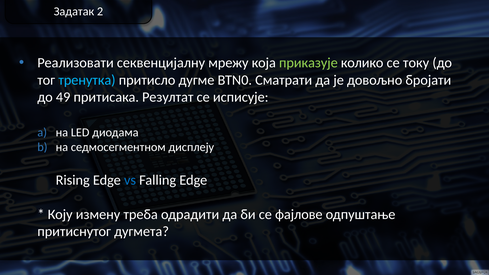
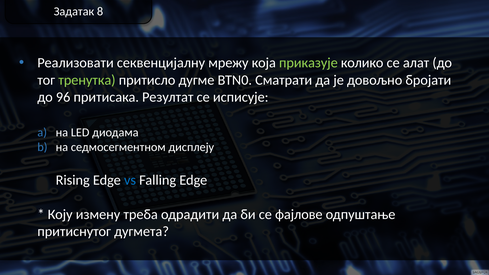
2: 2 -> 8 (100, 12)
току: току -> алат (416, 63)
тренутка colour: light blue -> light green (87, 80)
49: 49 -> 96 (63, 97)
